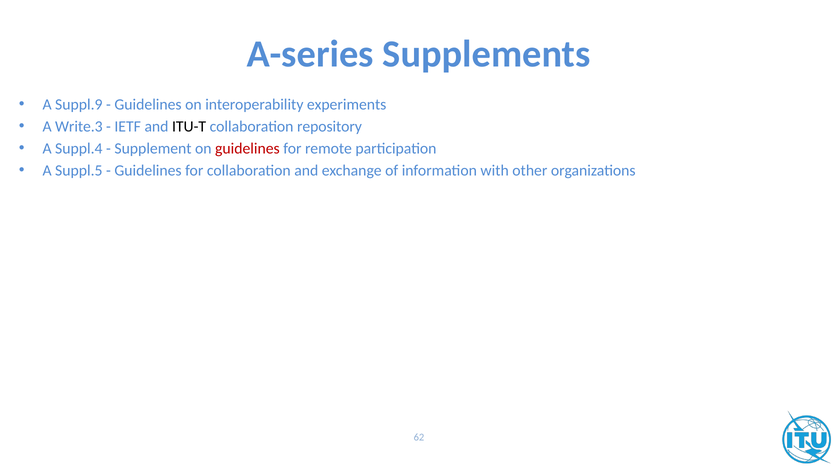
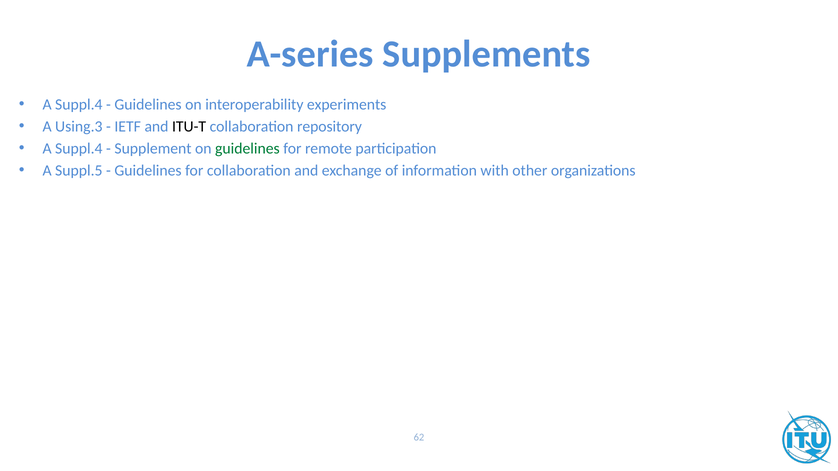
Suppl.9: Suppl.9 -> Suppl.4 (79, 105)
Write.3: Write.3 -> Using.3 (79, 127)
guidelines colour: red -> green (247, 149)
